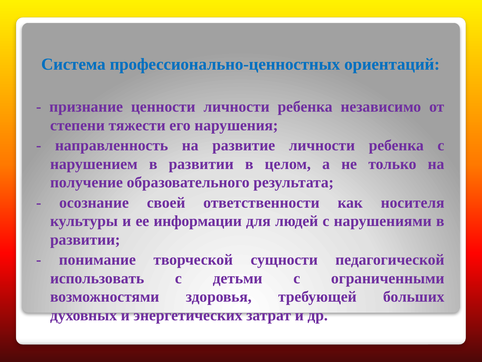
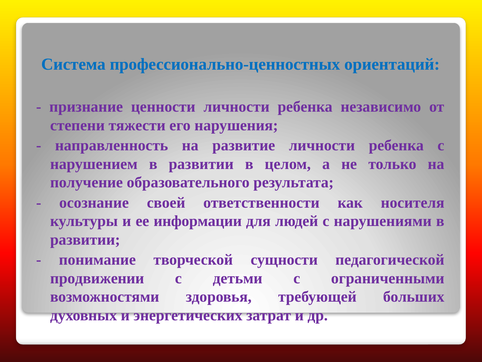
использовать: использовать -> продвижении (97, 278)
